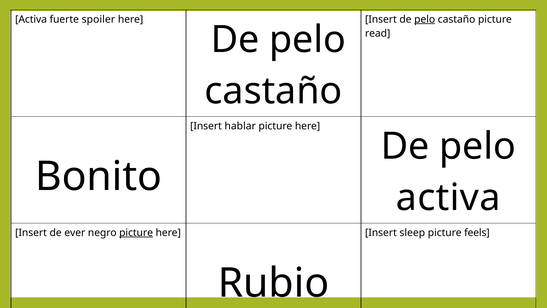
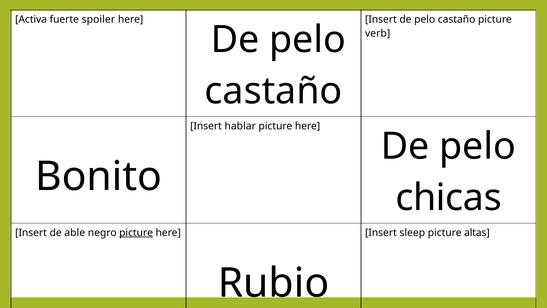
pelo underline: present -> none (425, 19)
read: read -> verb (378, 33)
activa: activa -> chicas (449, 197)
ever: ever -> able (75, 232)
feels: feels -> altas (477, 232)
